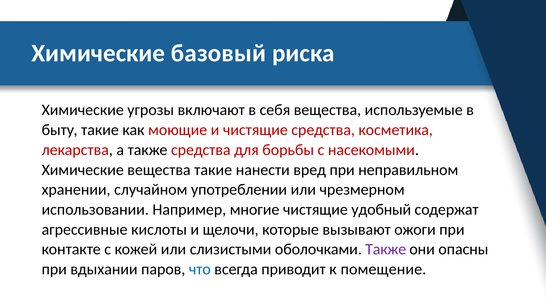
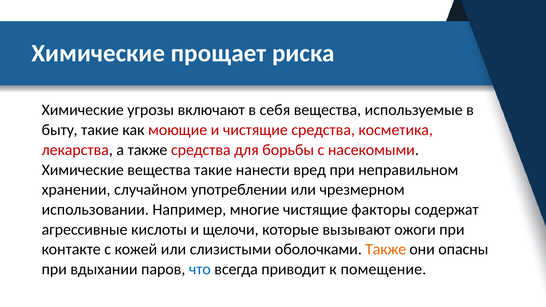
базовый: базовый -> прощает (219, 53)
удобный: удобный -> факторы (381, 210)
Также colour: purple -> orange (386, 249)
